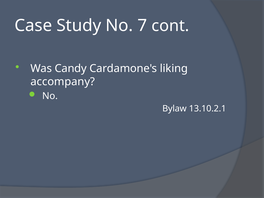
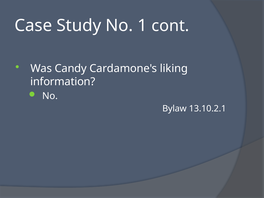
7: 7 -> 1 (142, 26)
accompany: accompany -> information (63, 82)
